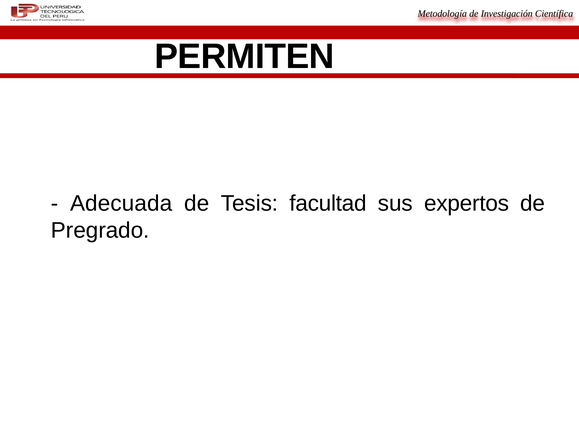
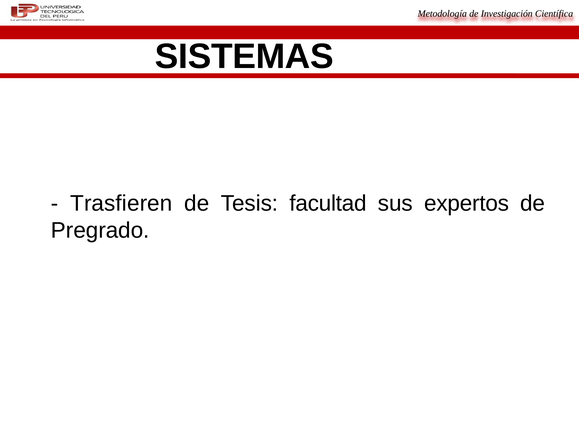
PERMITEN: PERMITEN -> SISTEMAS (244, 57)
Adecuada: Adecuada -> Trasfieren (121, 203)
